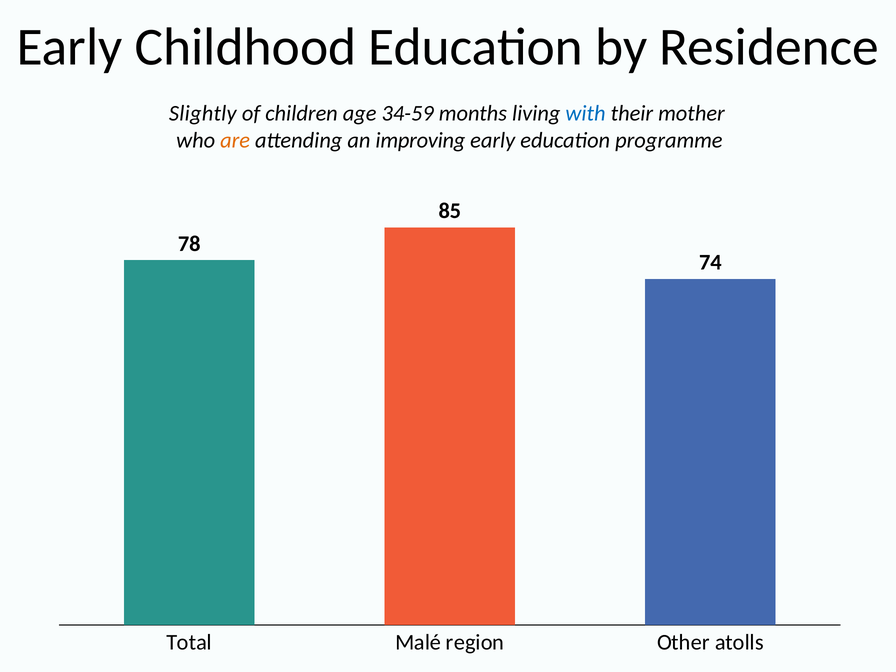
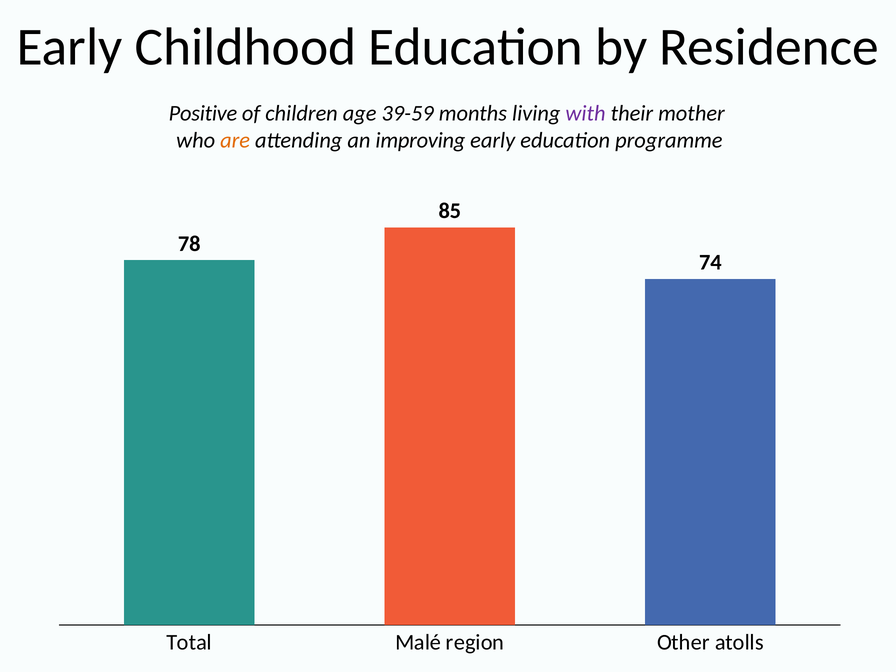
Slightly: Slightly -> Positive (203, 113)
34-59: 34-59 -> 39-59 (408, 113)
with colour: blue -> purple (586, 113)
